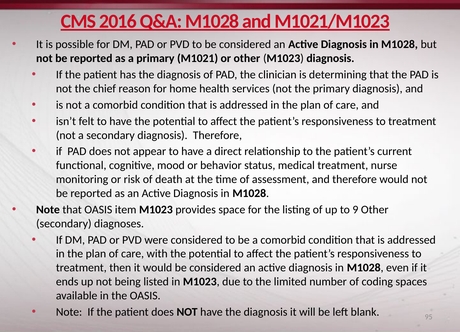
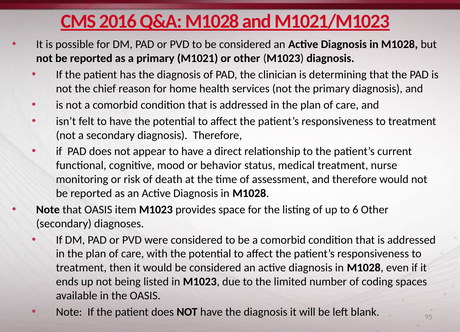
9: 9 -> 6 (355, 209)
